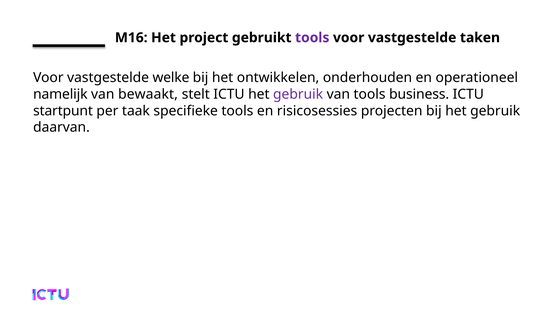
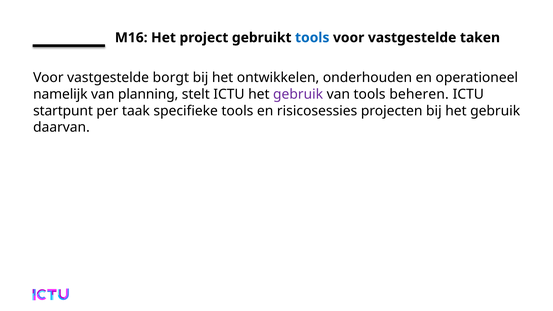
tools colour: purple -> blue (312, 38)
welke: welke -> borgt (171, 78)
bewaakt: bewaakt -> planning (148, 94)
business: business -> beheren (419, 94)
